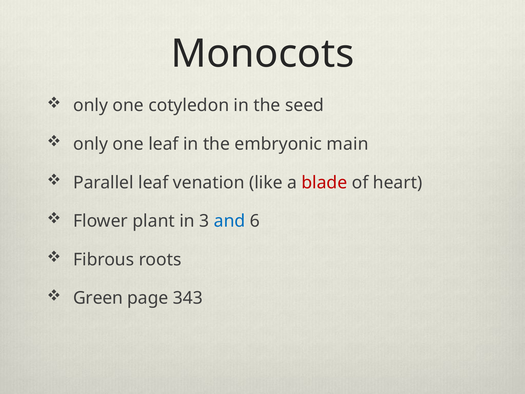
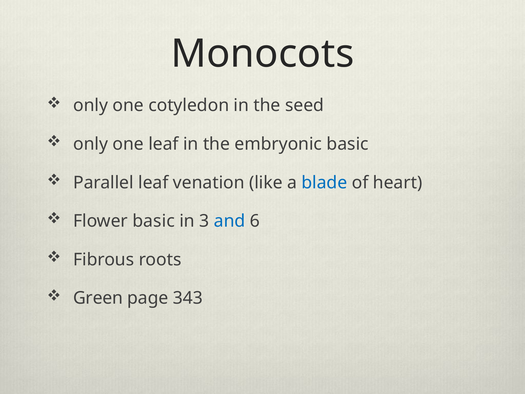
embryonic main: main -> basic (348, 144)
blade colour: red -> blue (324, 182)
Flower plant: plant -> basic (154, 221)
